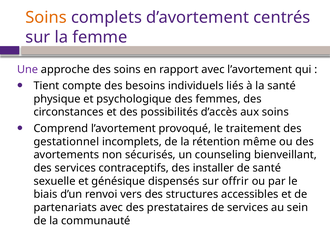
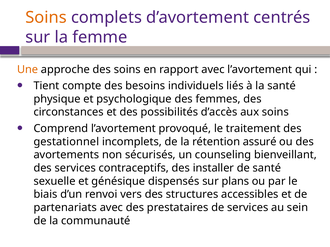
Une colour: purple -> orange (28, 70)
même: même -> assuré (260, 142)
offrir: offrir -> plans (235, 182)
